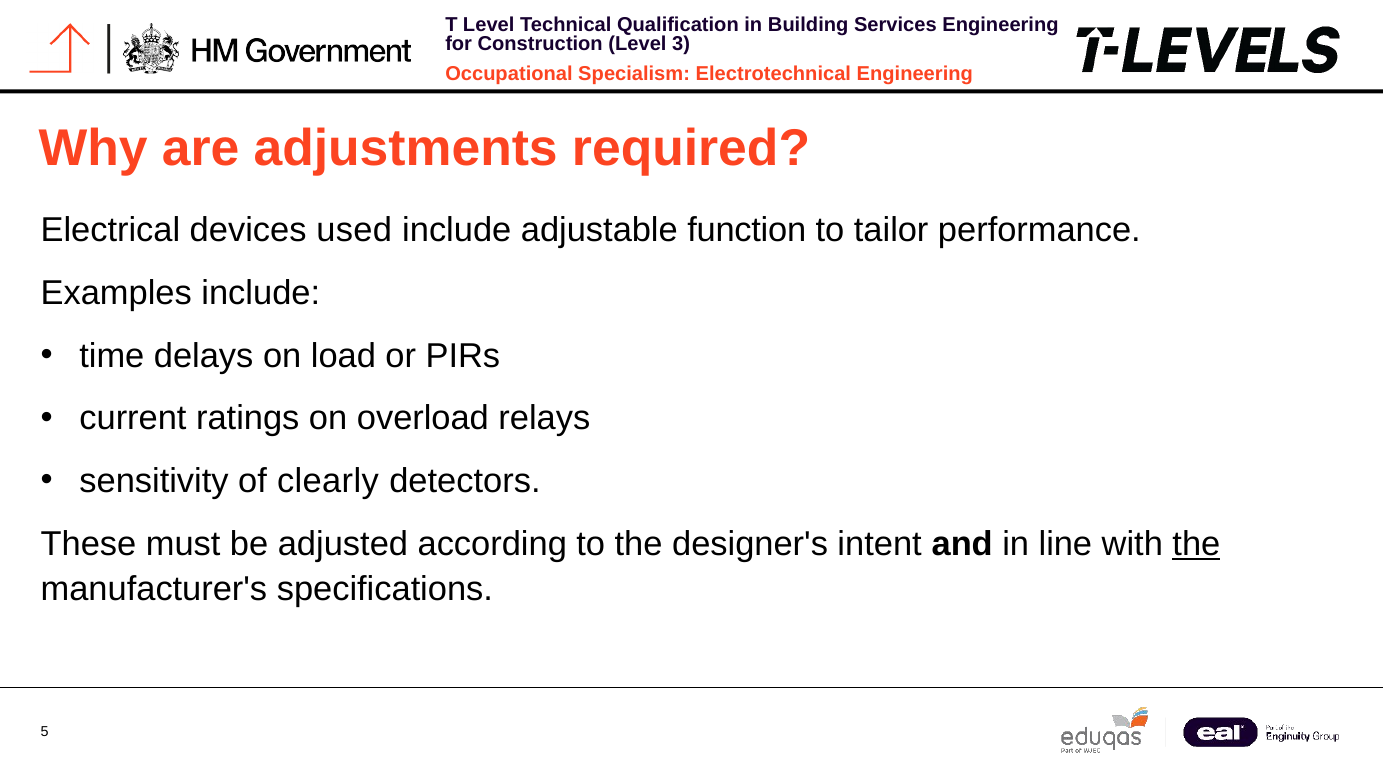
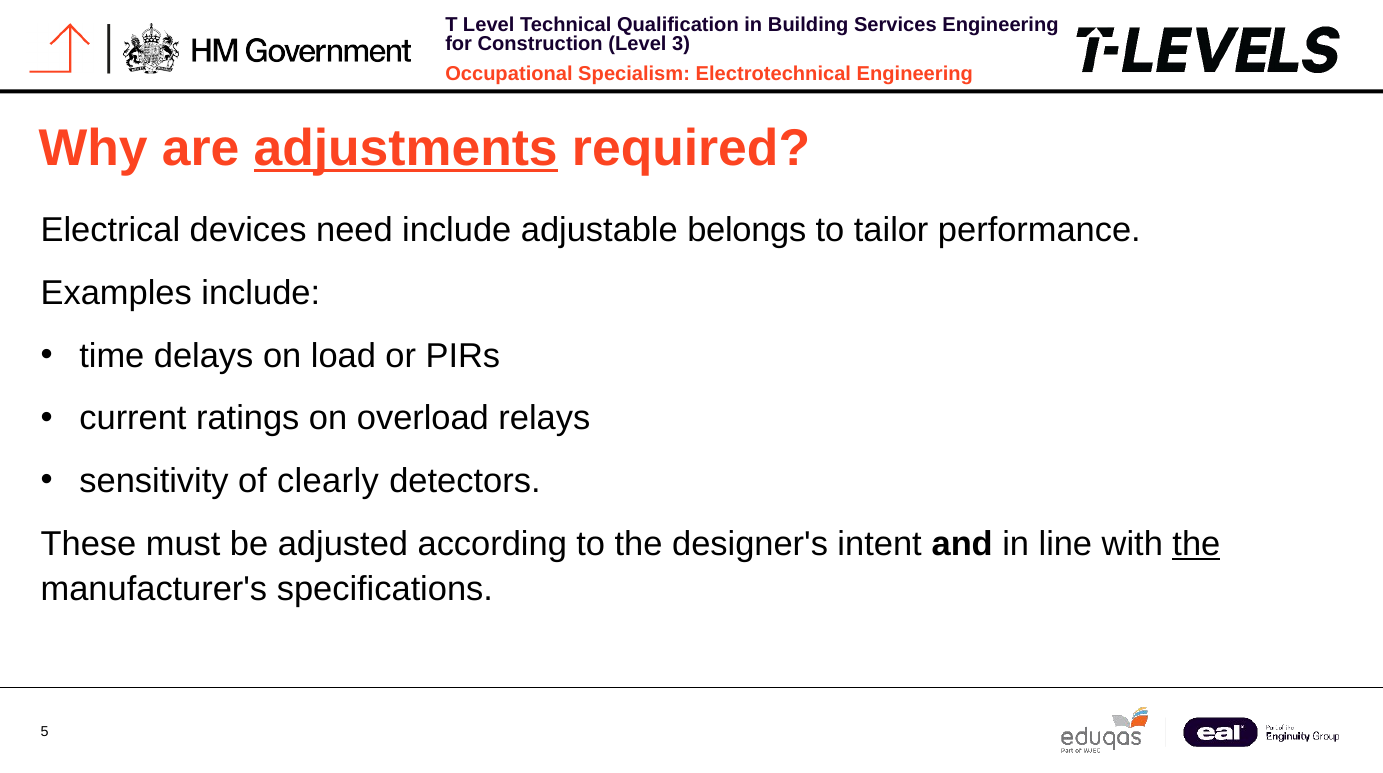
adjustments underline: none -> present (406, 149)
used: used -> need (354, 231)
function: function -> belongs (747, 231)
